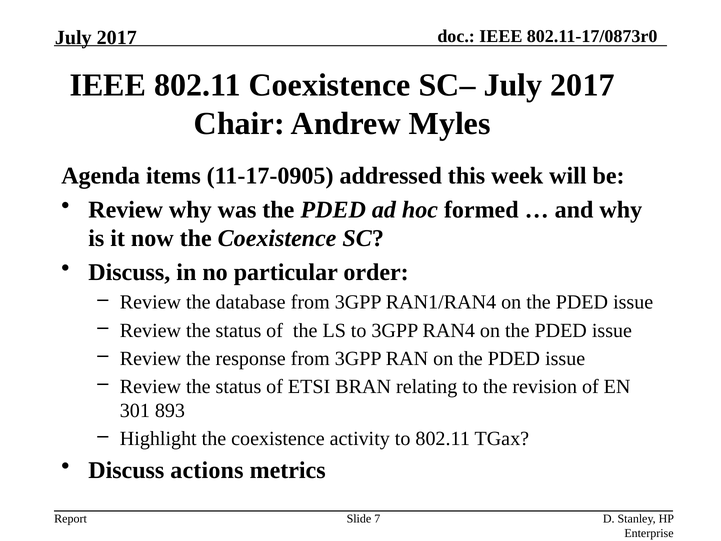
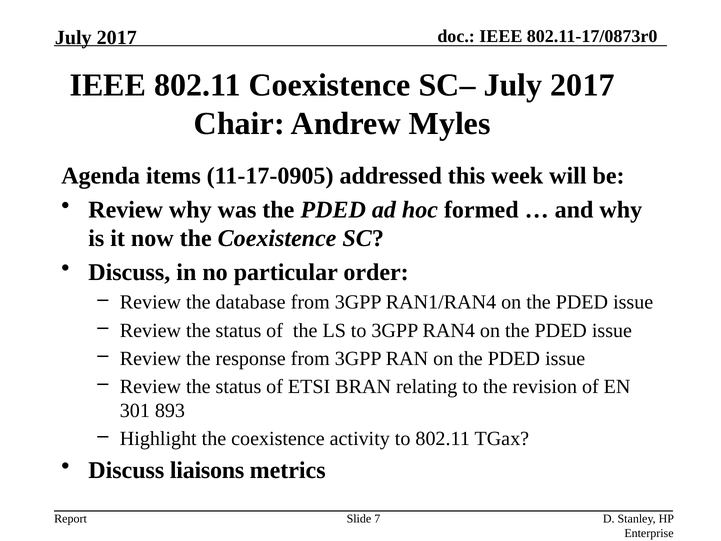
actions: actions -> liaisons (207, 470)
